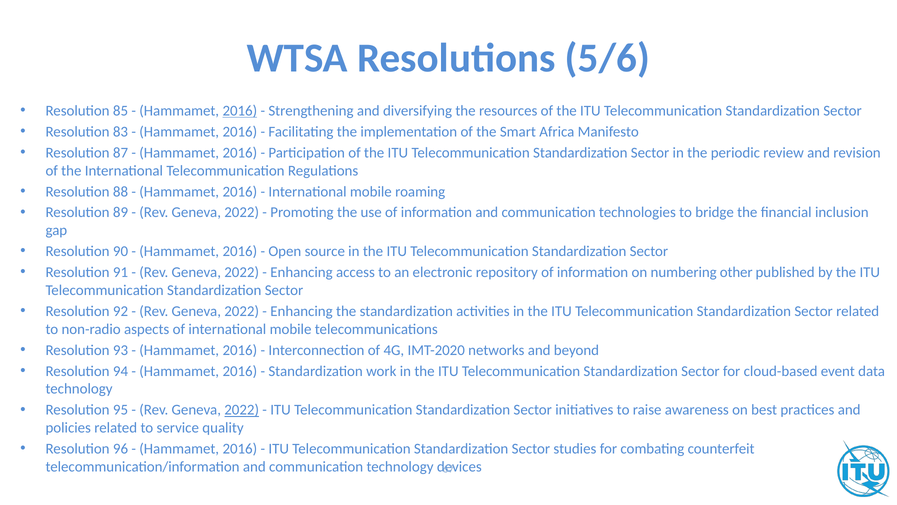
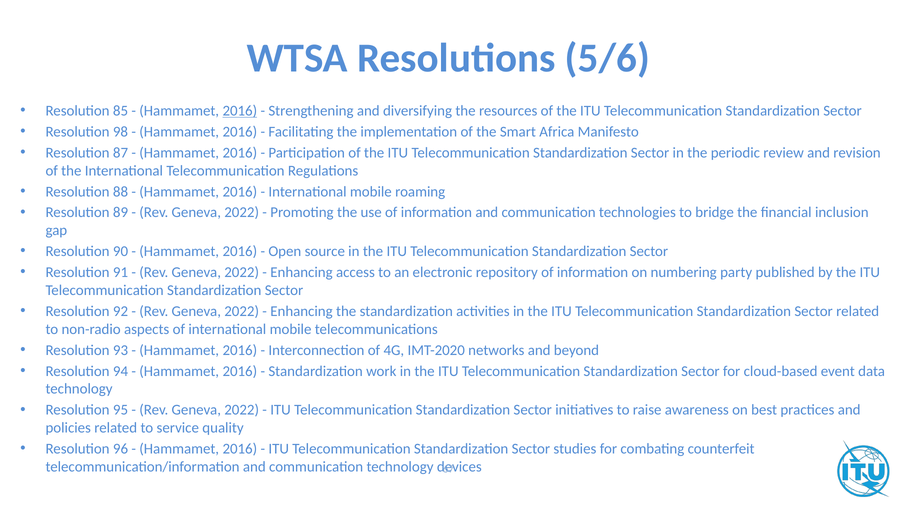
83: 83 -> 98 (120, 132)
other: other -> party (736, 272)
2022 underline: present -> none (242, 410)
